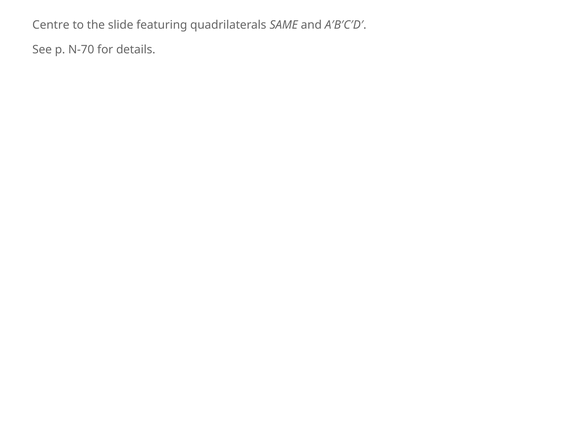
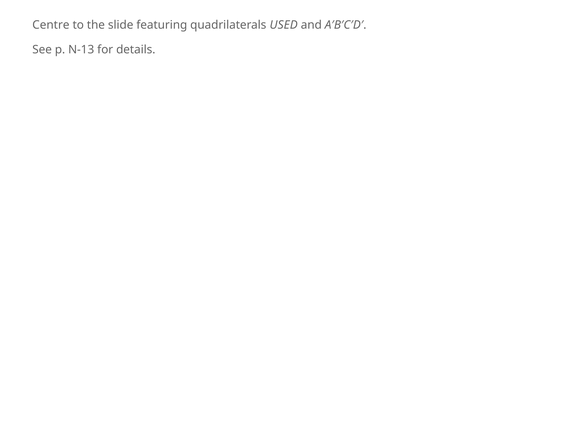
SAME: SAME -> USED (284, 25)
N-70: N-70 -> N-13 (81, 50)
